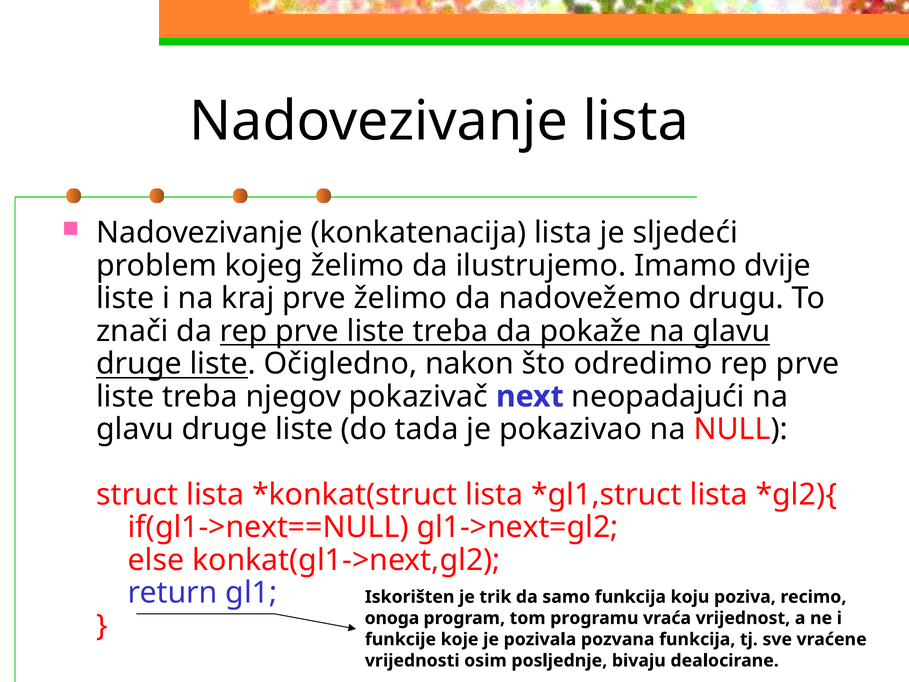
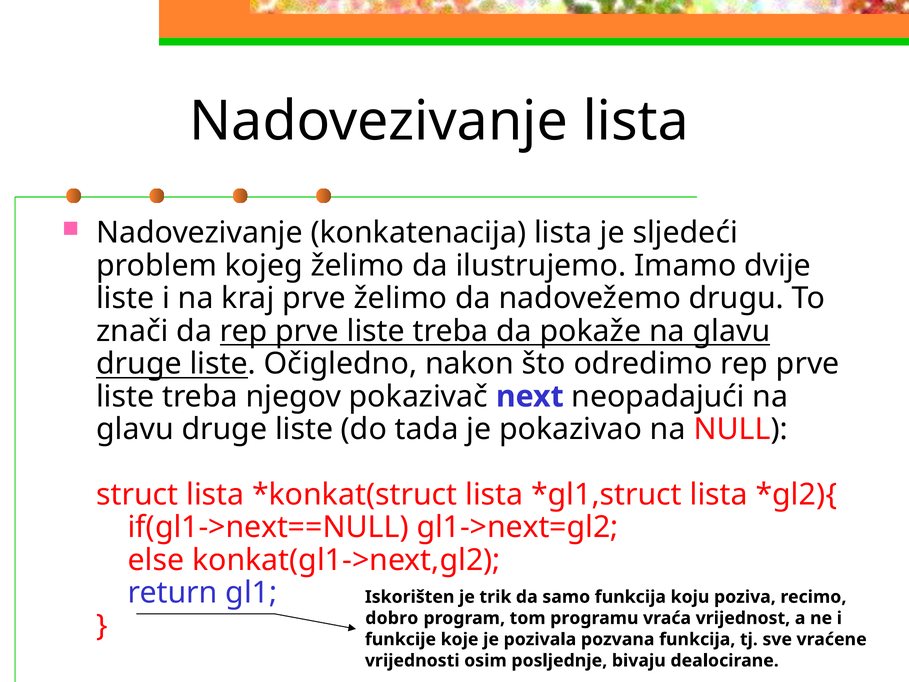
onoga: onoga -> dobro (392, 618)
